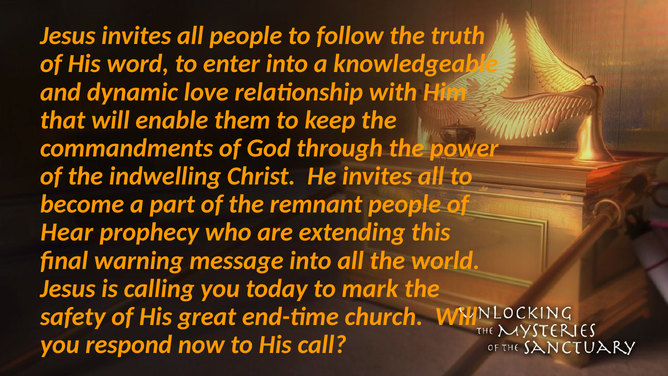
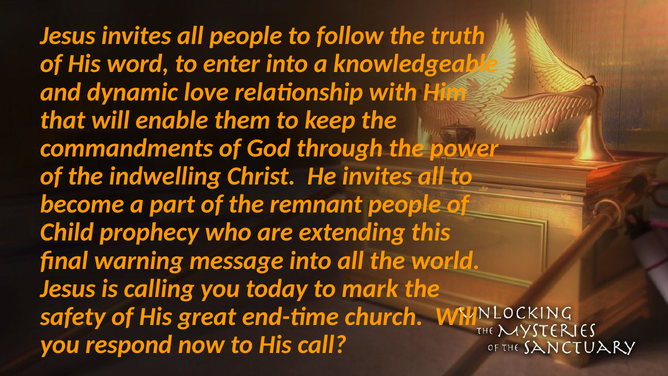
Hear: Hear -> Child (67, 232)
